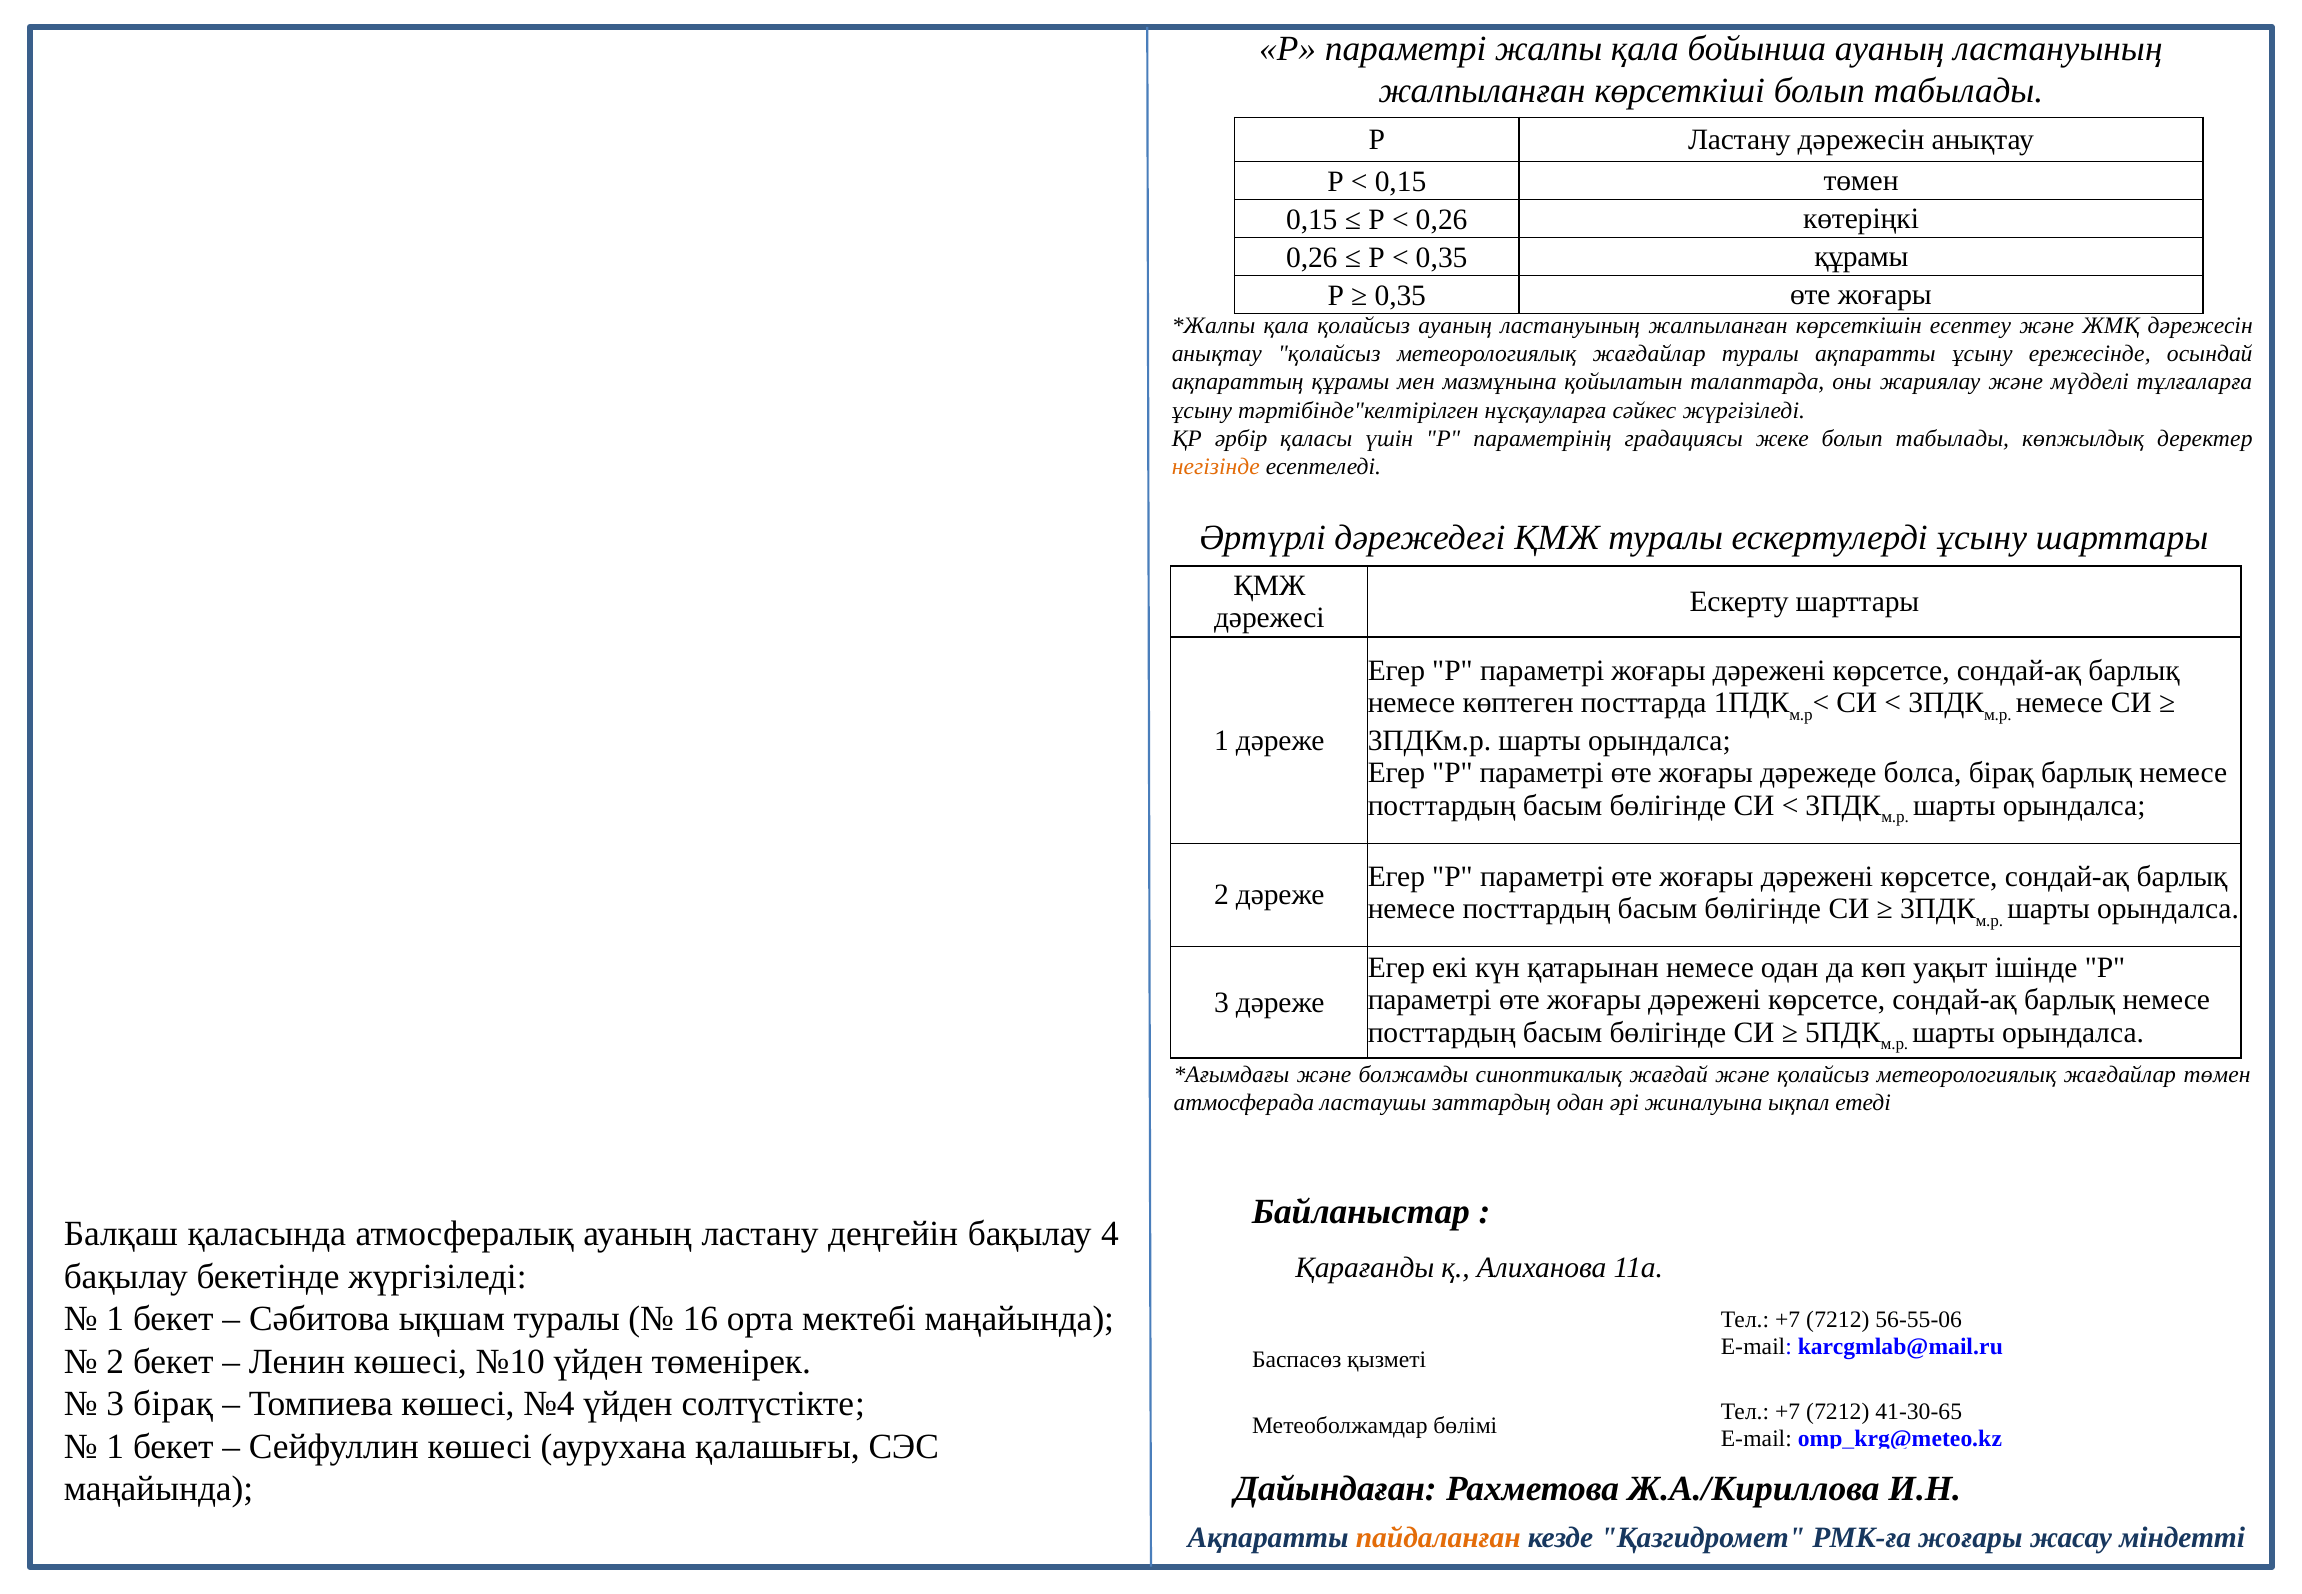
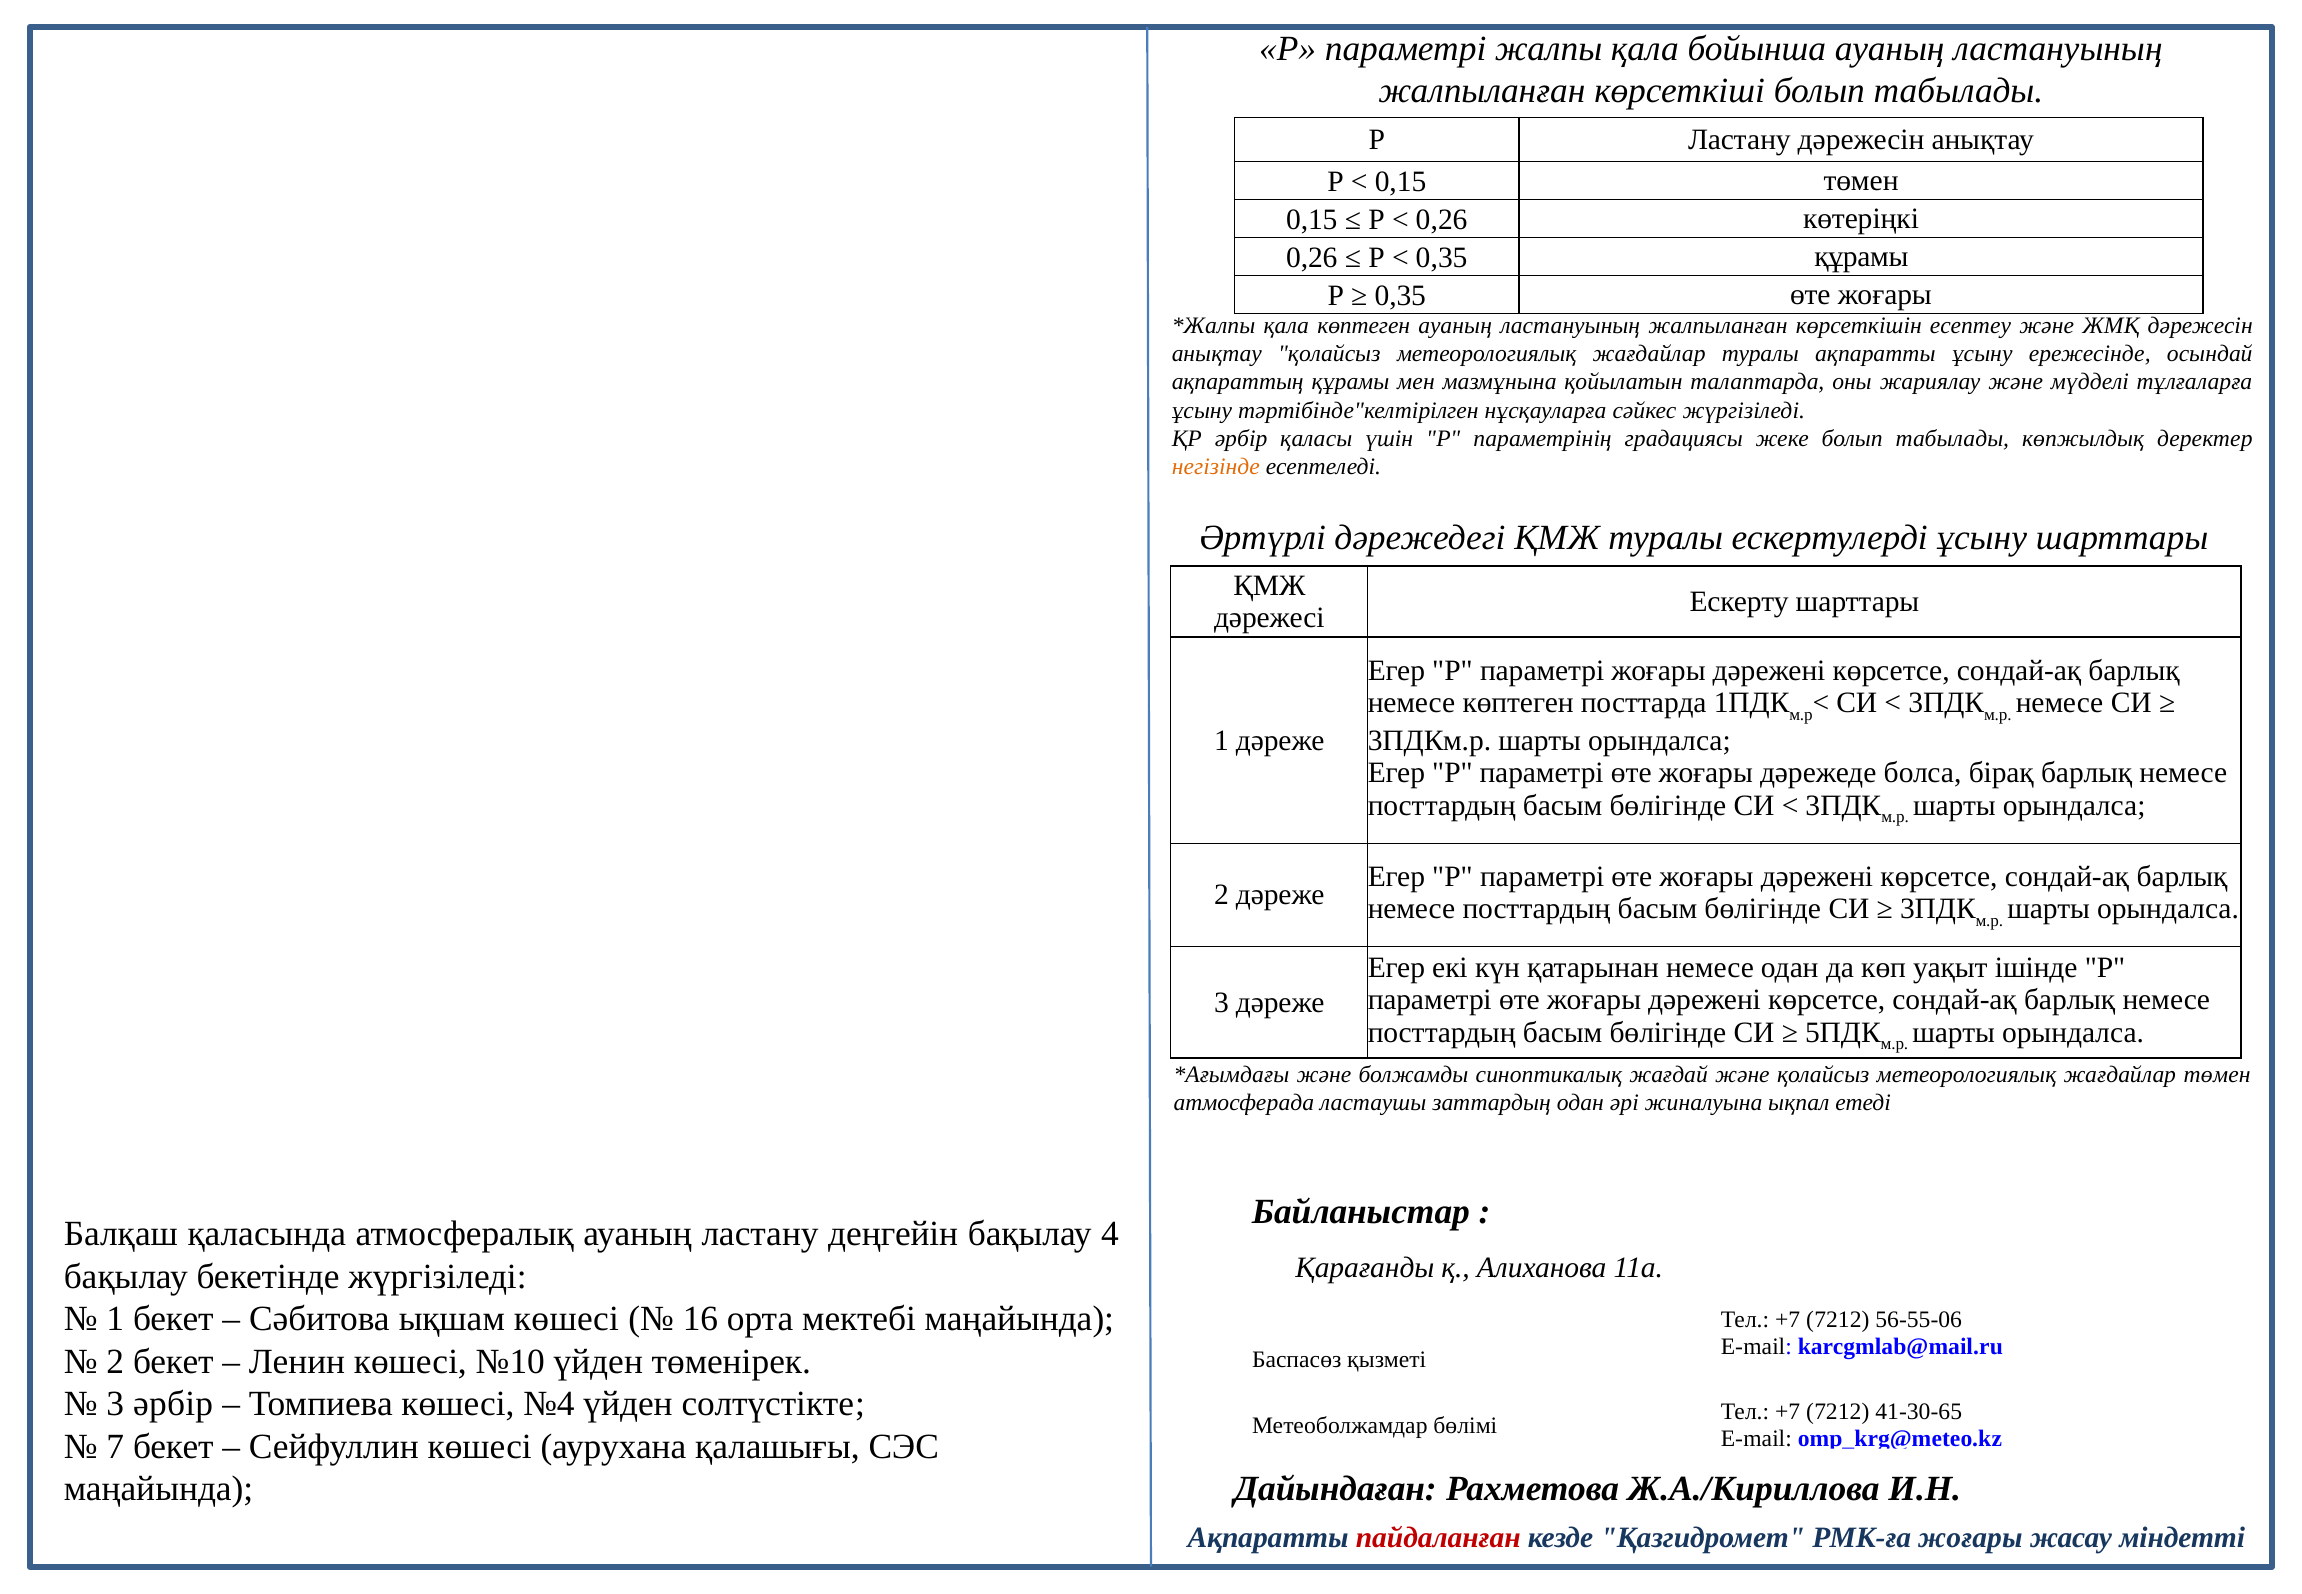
қала қолайсыз: қолайсыз -> көптеген (1364, 326)
ықшам туралы: туралы -> көшесі (566, 1319)
3 бірақ: бірақ -> әрбір (173, 1404)
1: 1 -> 7 (115, 1446)
пайдаланған colour: orange -> red (1438, 1537)
